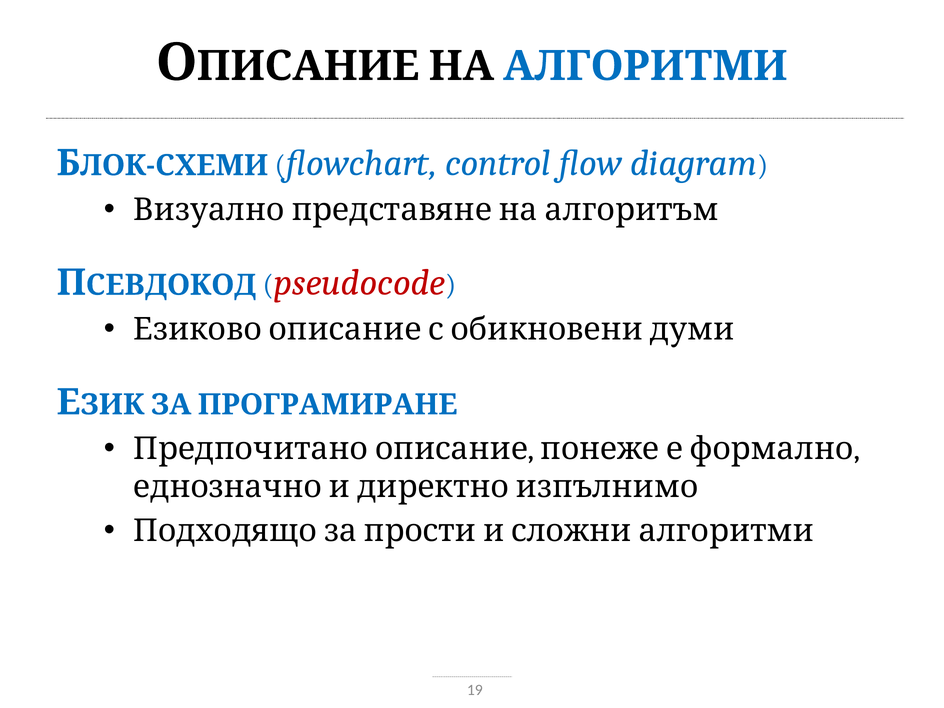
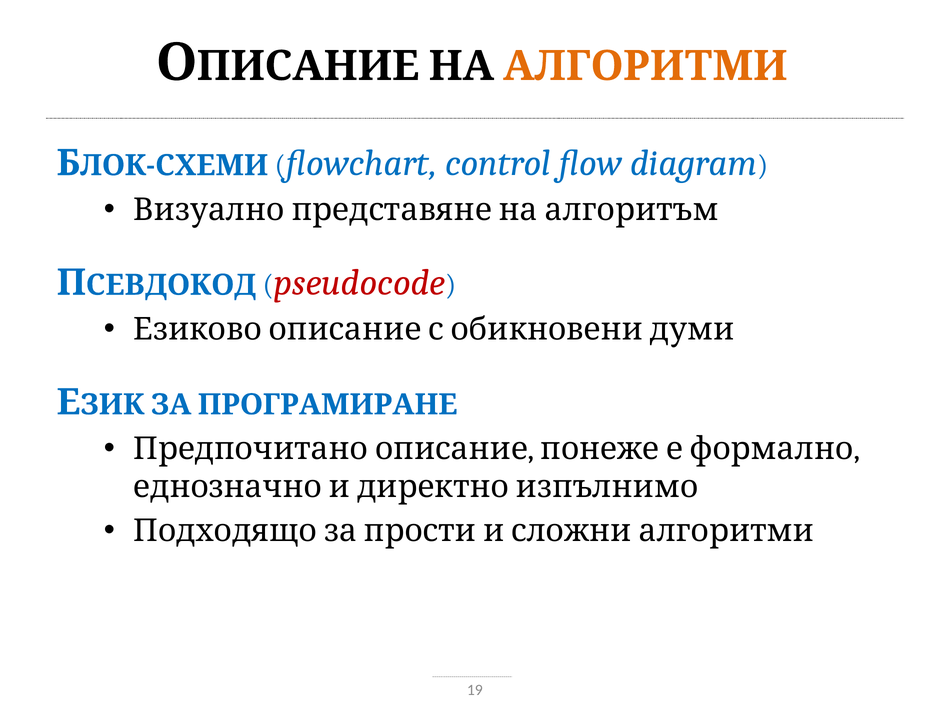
АЛГОРИТМИ colour: blue -> orange (645, 66)
